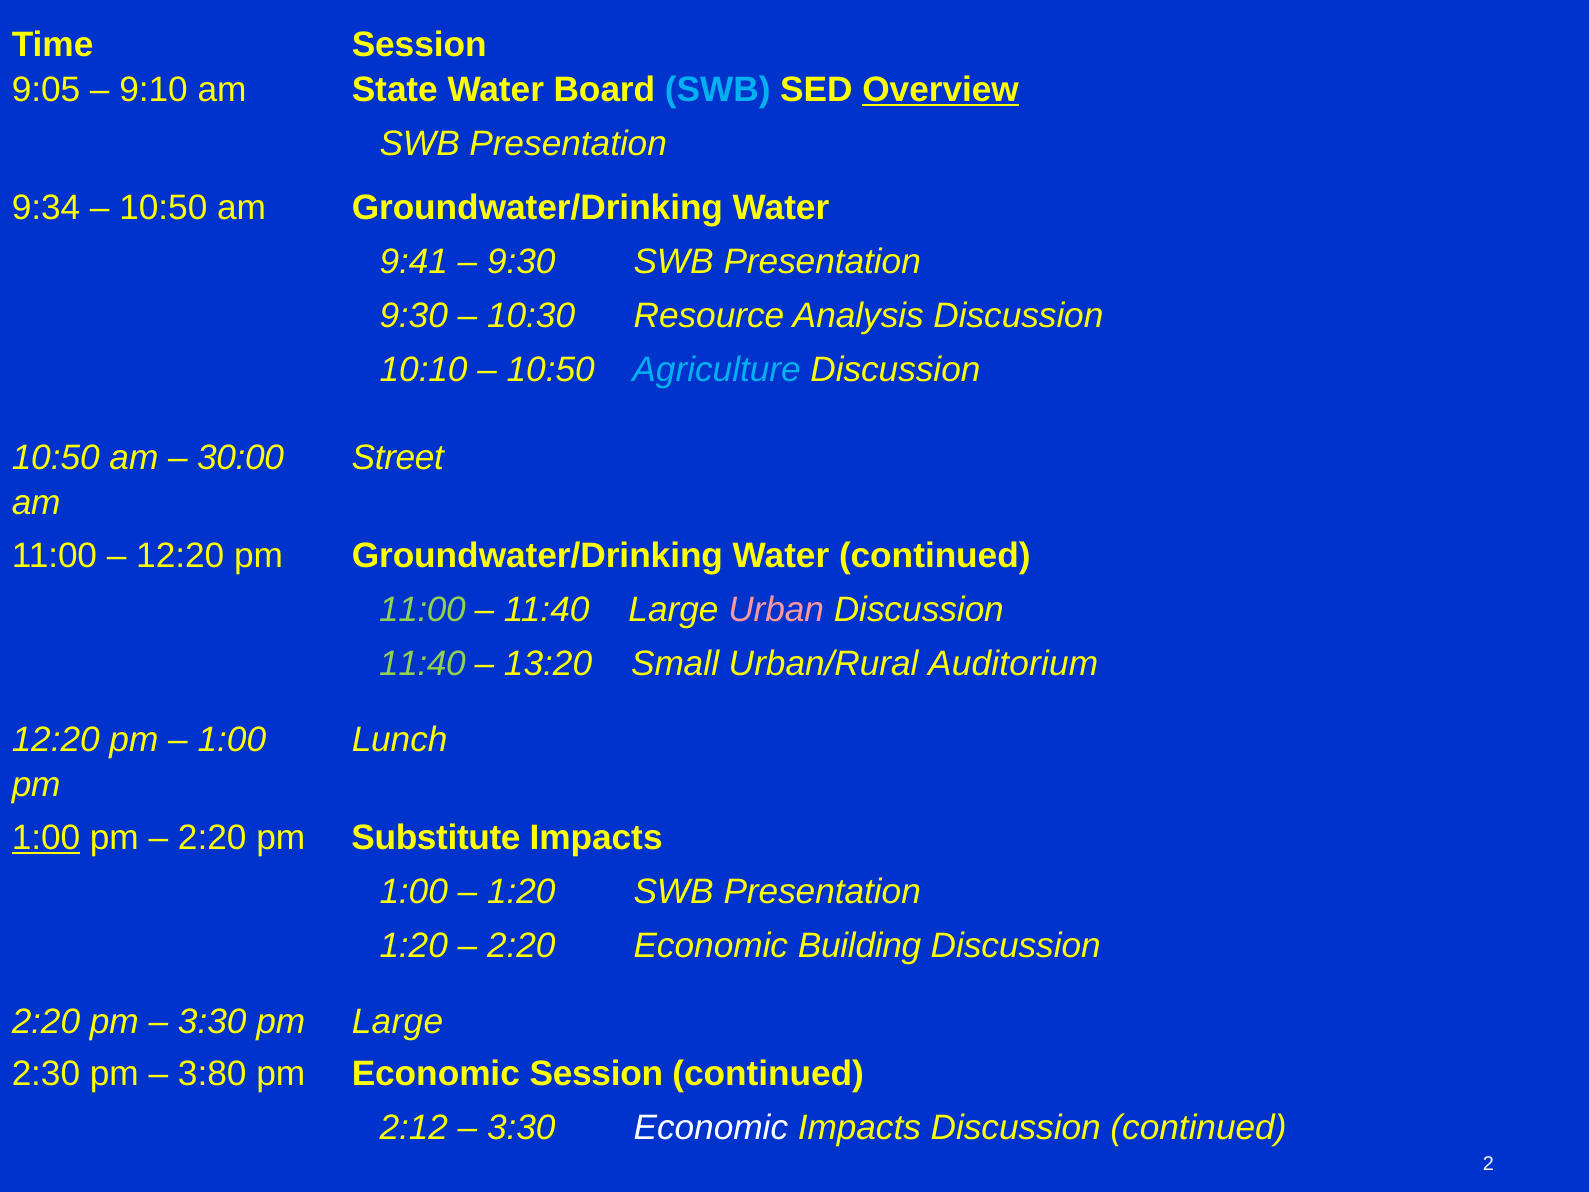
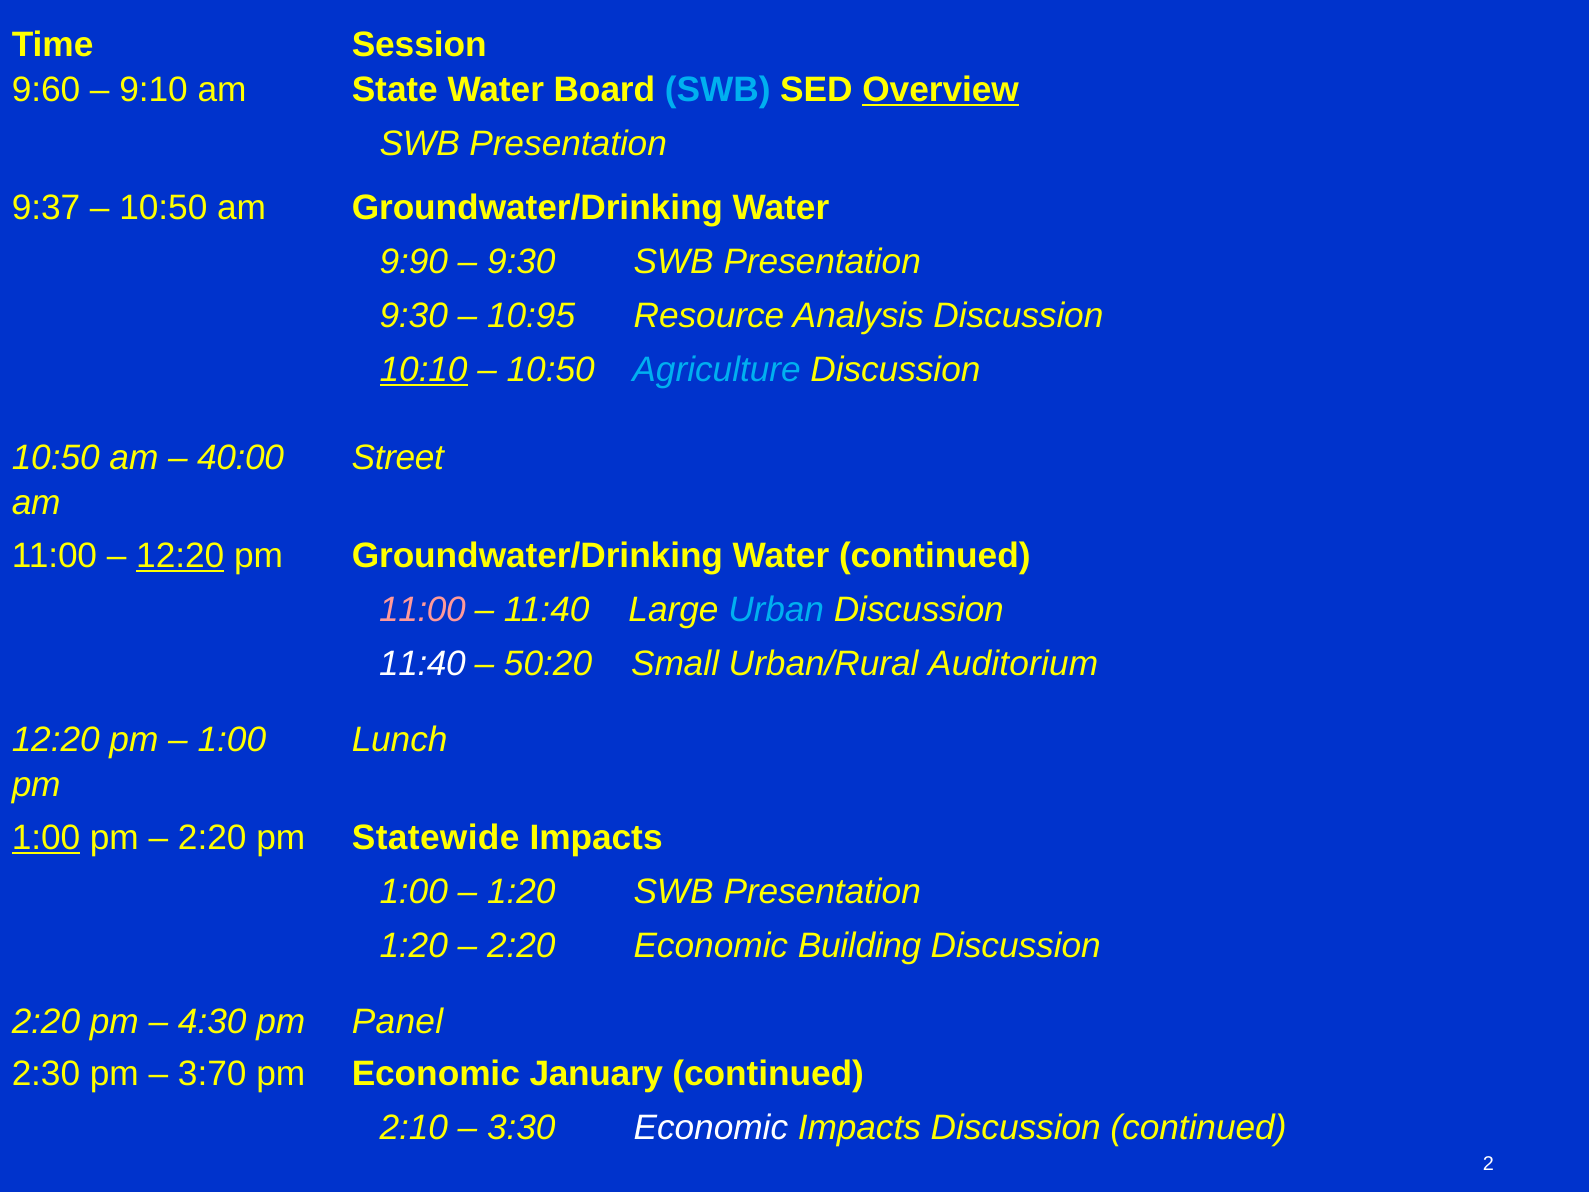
9:05: 9:05 -> 9:60 (46, 90)
9:34: 9:34 -> 9:37 (46, 208)
9:41: 9:41 -> 9:90 (414, 262)
10:30: 10:30 -> 10:95 (531, 316)
10:10 underline: none -> present (424, 370)
30:00: 30:00 -> 40:00 (240, 458)
12:20 underline: none -> present (180, 556)
11:00 colour: light green -> pink (422, 610)
Urban colour: pink -> light blue (776, 610)
11:40 colour: light green -> white (422, 664)
13:20: 13:20 -> 50:20 (548, 664)
Substitute: Substitute -> Statewide (436, 837)
3:30: 3:30 -> 4:30 (212, 1021)
pm Large: Large -> Panel (398, 1021)
3:80: 3:80 -> 3:70 (212, 1073)
Economic Session: Session -> January (596, 1073)
2:12: 2:12 -> 2:10 (414, 1127)
